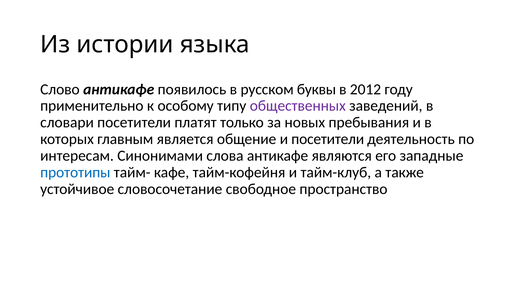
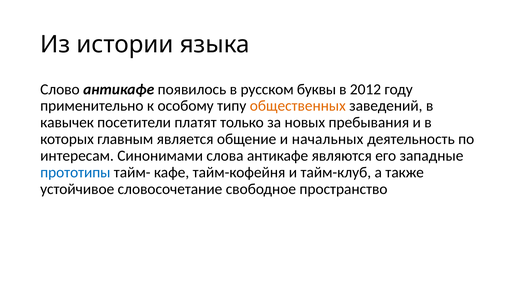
общественных colour: purple -> orange (298, 106)
словари: словари -> кавычек (67, 122)
и посетители: посетители -> начальных (328, 139)
